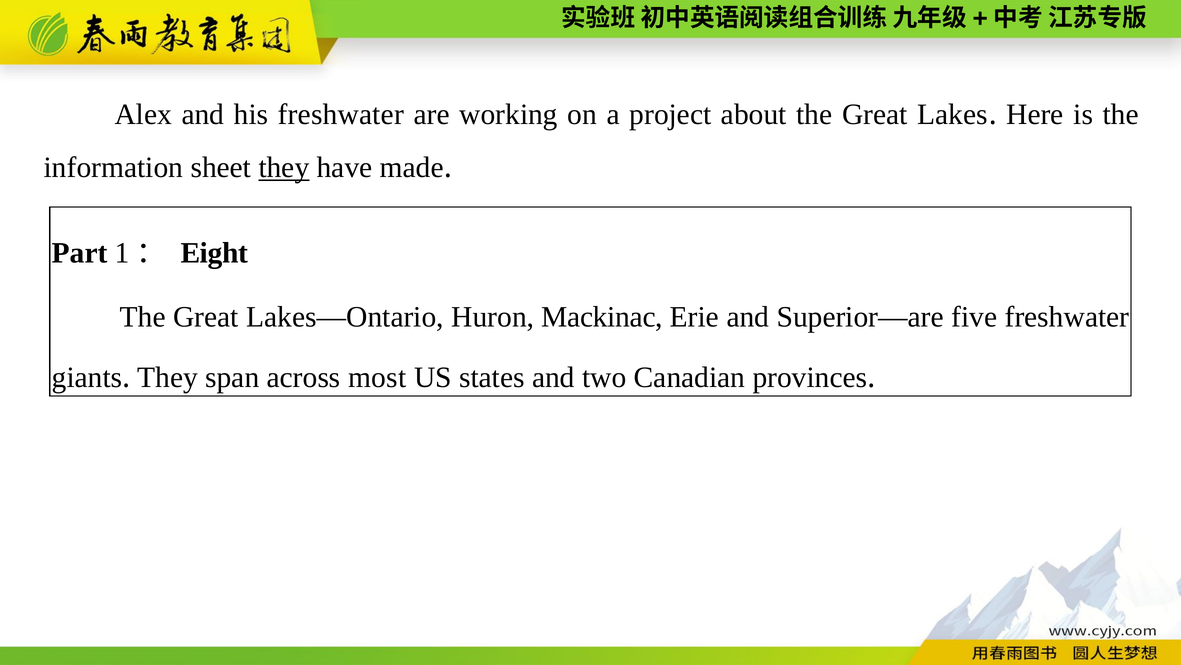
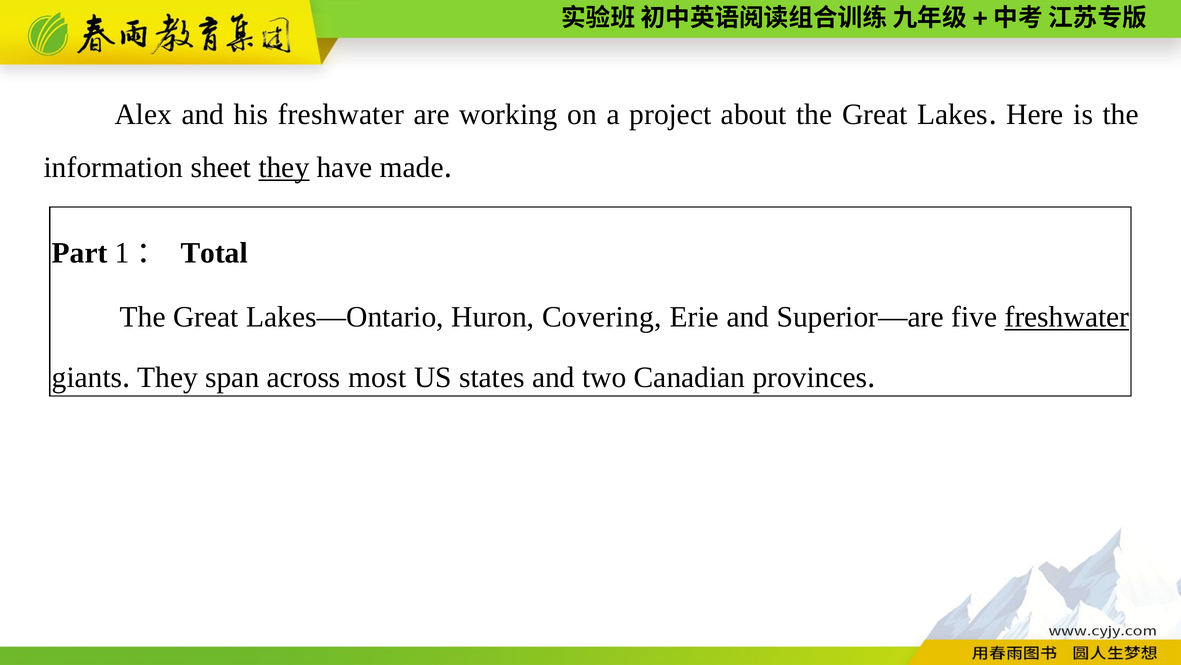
Eight: Eight -> Total (214, 253)
Mackinac: Mackinac -> Covering (602, 317)
freshwater underline: none -> present (1067, 317)
